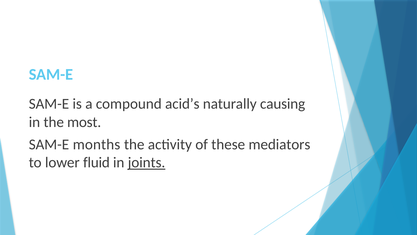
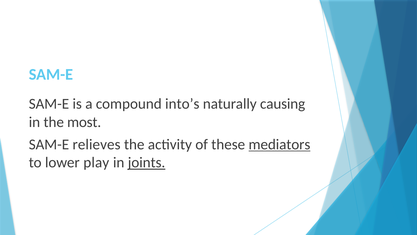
acid’s: acid’s -> into’s (182, 104)
months: months -> relieves (97, 144)
mediators underline: none -> present (279, 144)
fluid: fluid -> play (96, 162)
